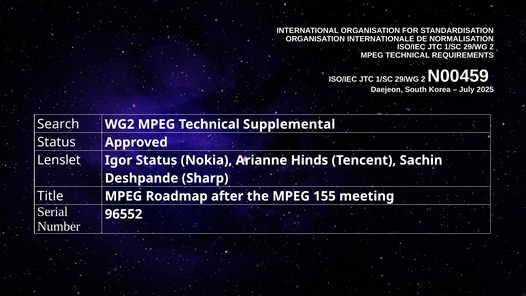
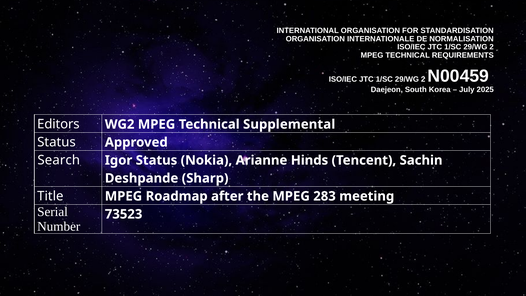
Search: Search -> Editors (58, 124)
Lenslet: Lenslet -> Search (59, 160)
155: 155 -> 283 (325, 196)
96552: 96552 -> 73523 (124, 214)
